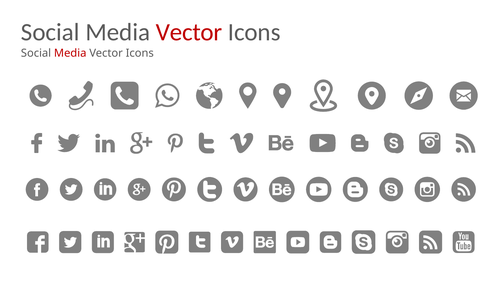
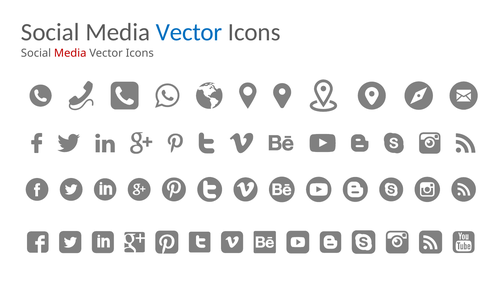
Vector colour: red -> blue (189, 32)
